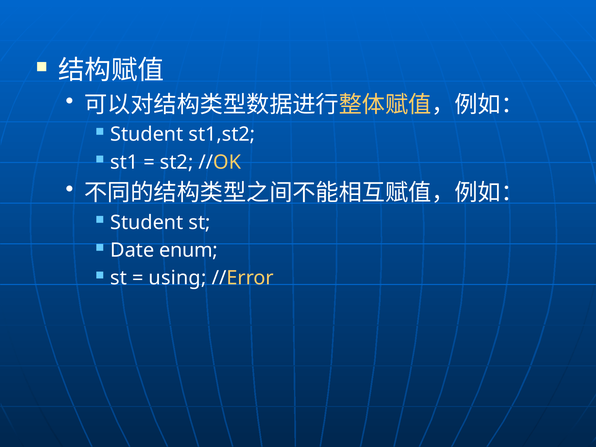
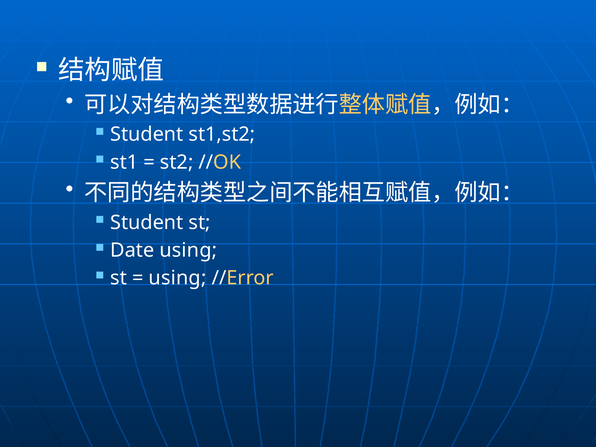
Date enum: enum -> using (188, 250)
